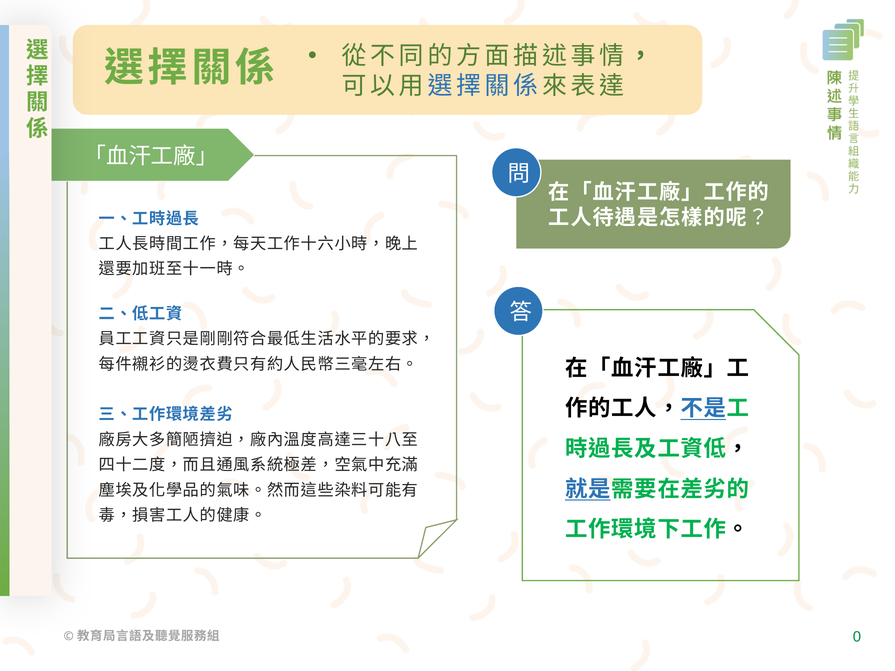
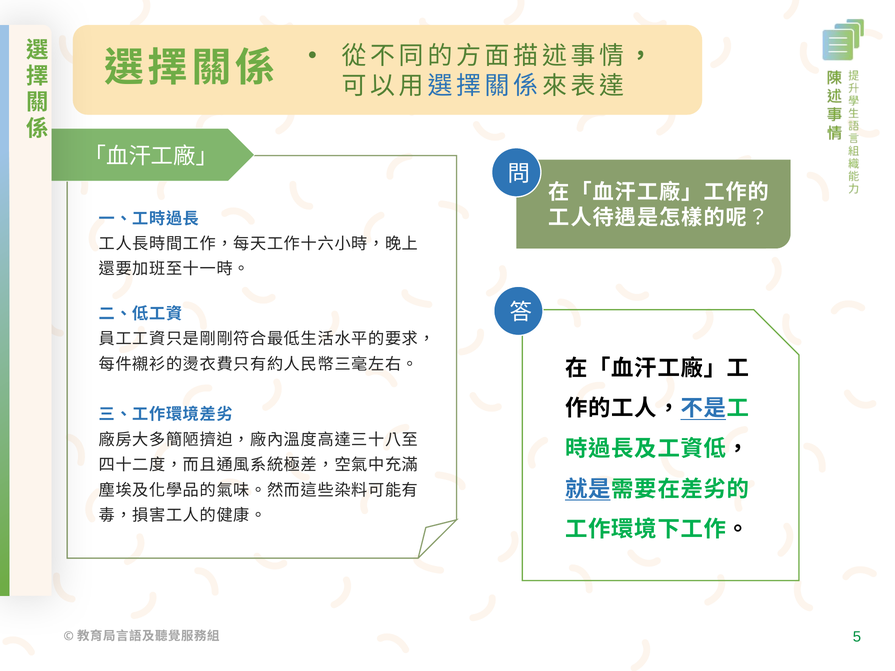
0: 0 -> 5 (857, 637)
